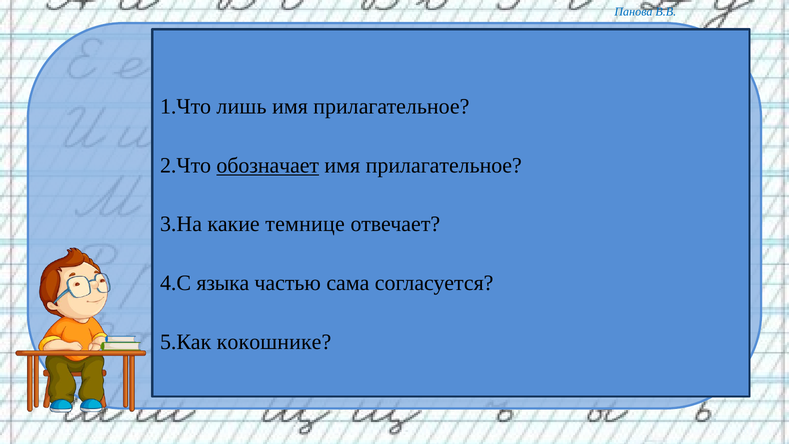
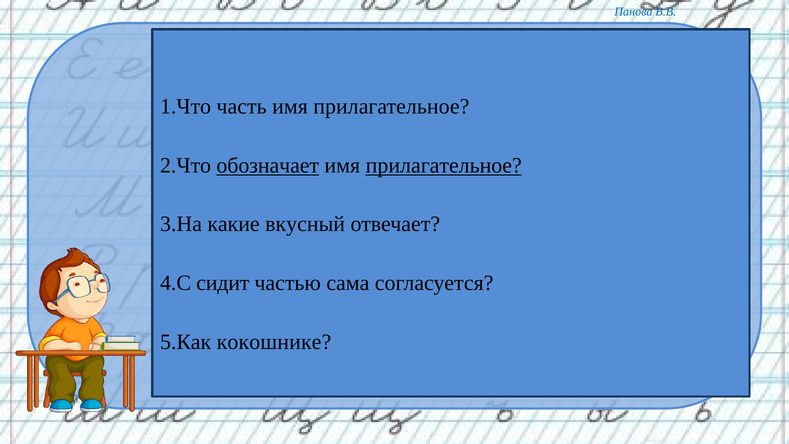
лишь: лишь -> часть (242, 107)
прилагательное underline: none -> present (444, 165)
темнице: темнице -> вкусный (305, 224)
языка: языка -> сидит (223, 283)
